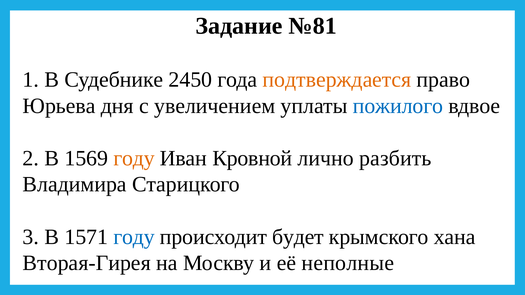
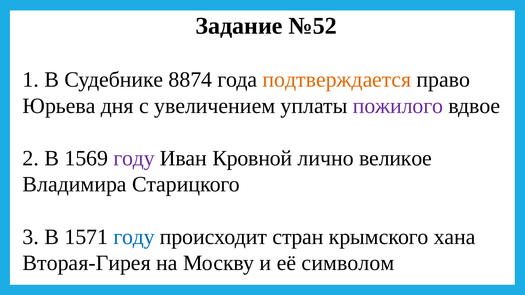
№81: №81 -> №52 (313, 26)
2450: 2450 -> 8874 (190, 80)
пожилого colour: blue -> purple (398, 106)
году colour: orange -> purple (134, 158)
разбить: разбить -> великое (395, 158)
будет: будет -> стран (298, 237)
неполные: неполные -> символом (348, 263)
